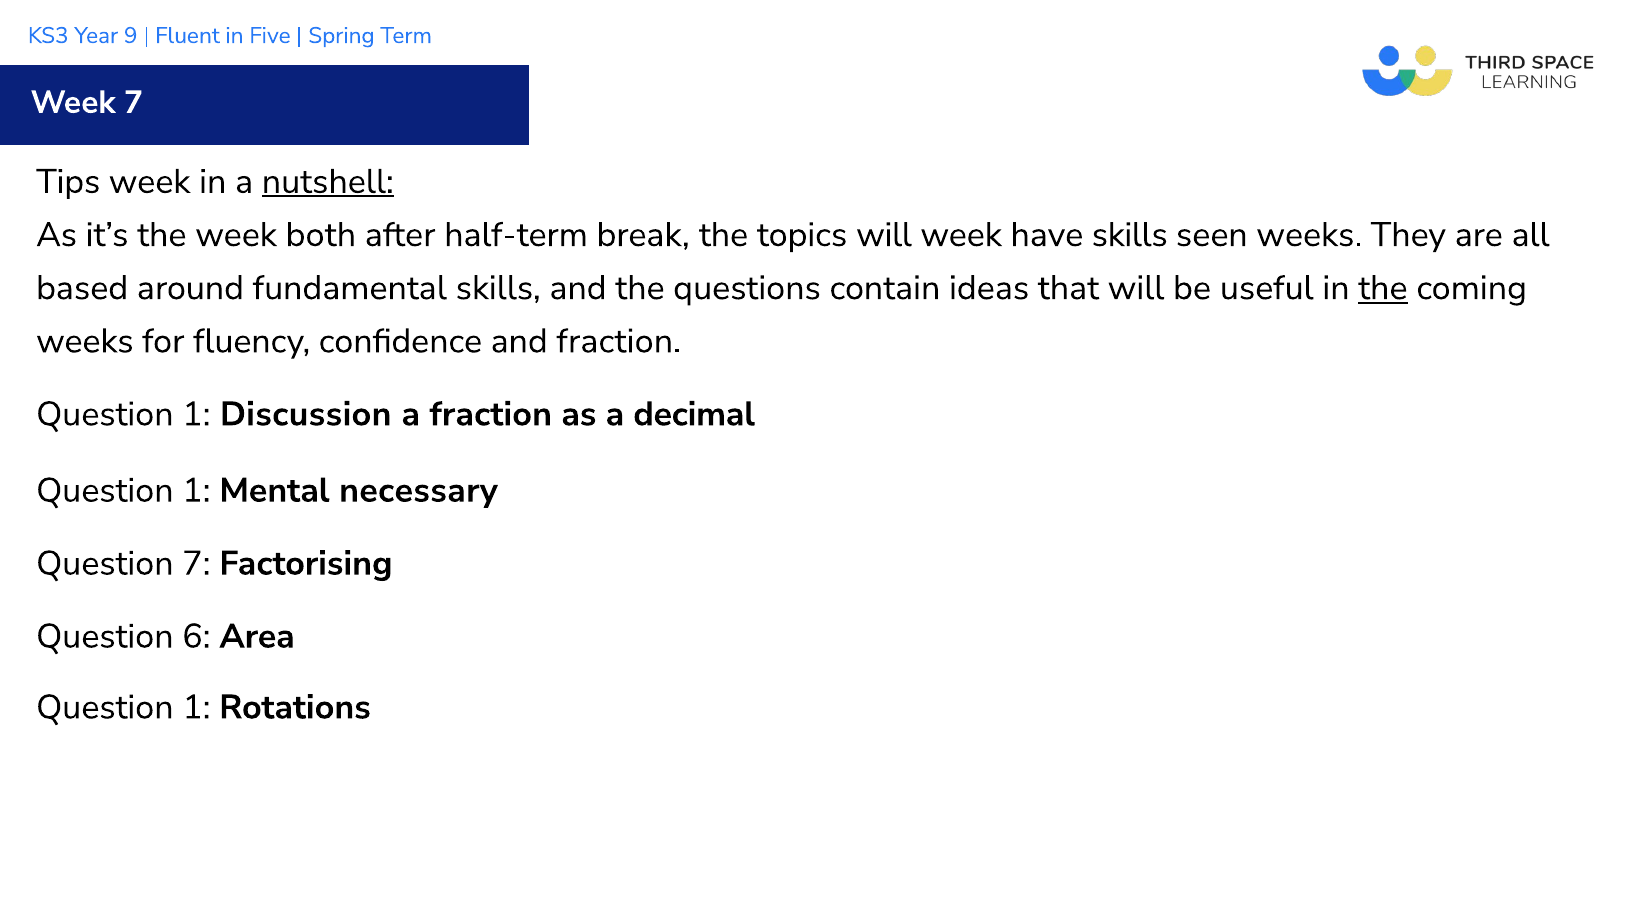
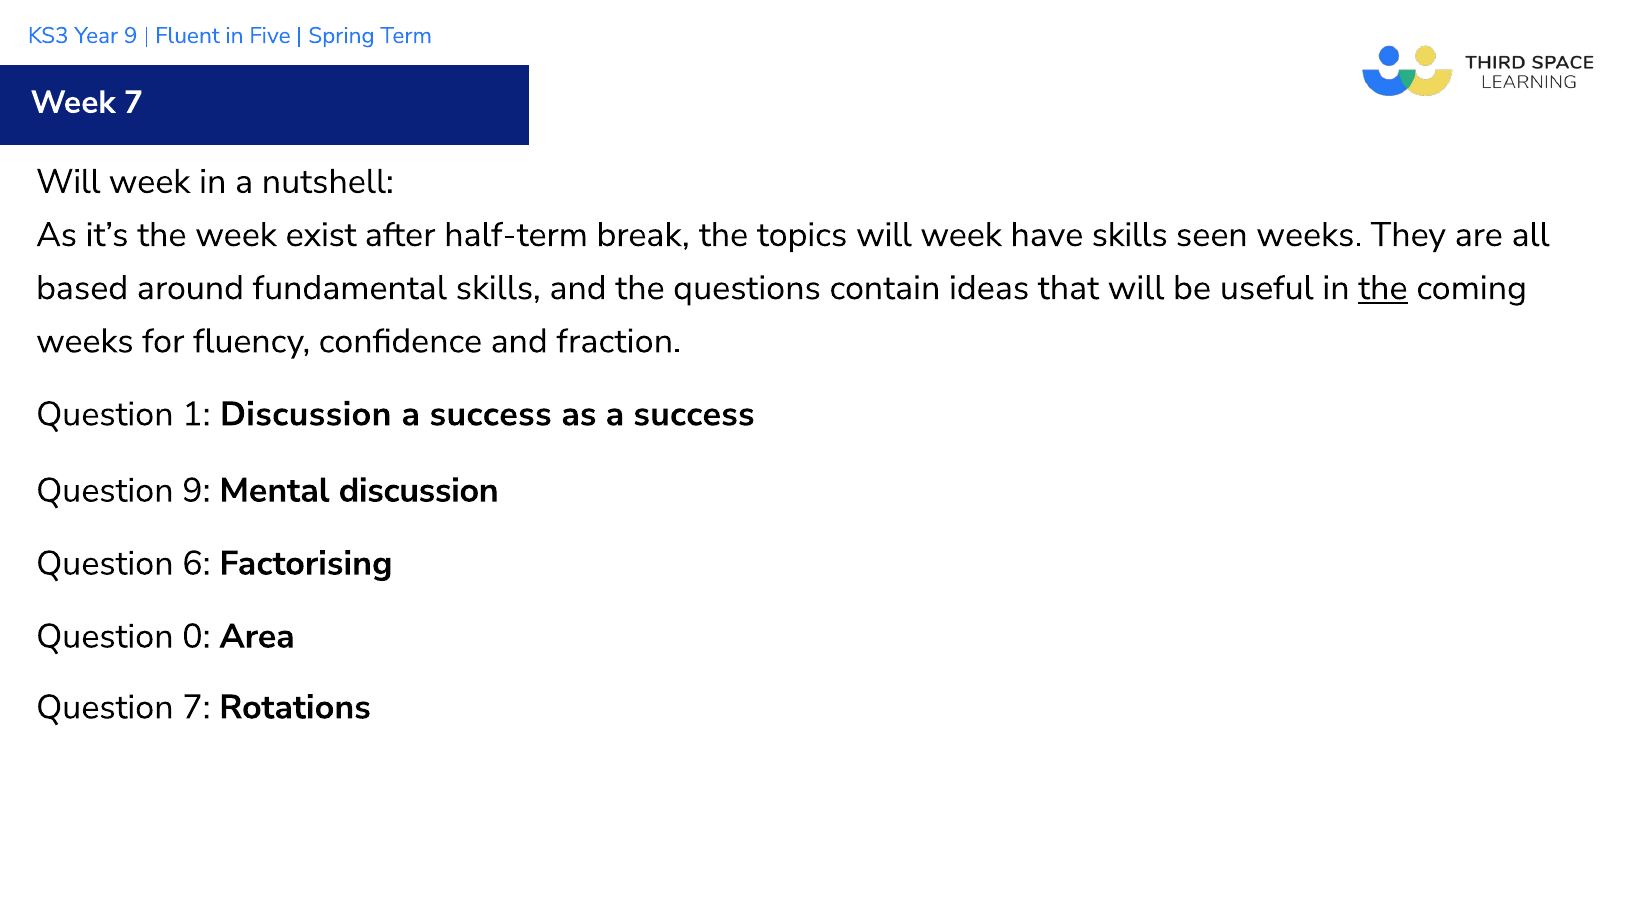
Tips: Tips -> Will (68, 182)
nutshell underline: present -> none (328, 182)
both: both -> exist (321, 235)
fraction: fraction -> success (491, 414)
as a decimal: decimal -> success (694, 414)
1: 1 -> 9 (196, 490)
Mental necessary: necessary -> discussion (419, 490)
Question 7: 7 -> 6 (196, 563)
6: 6 -> 0 (196, 636)
1: 1 -> 7 (196, 707)
